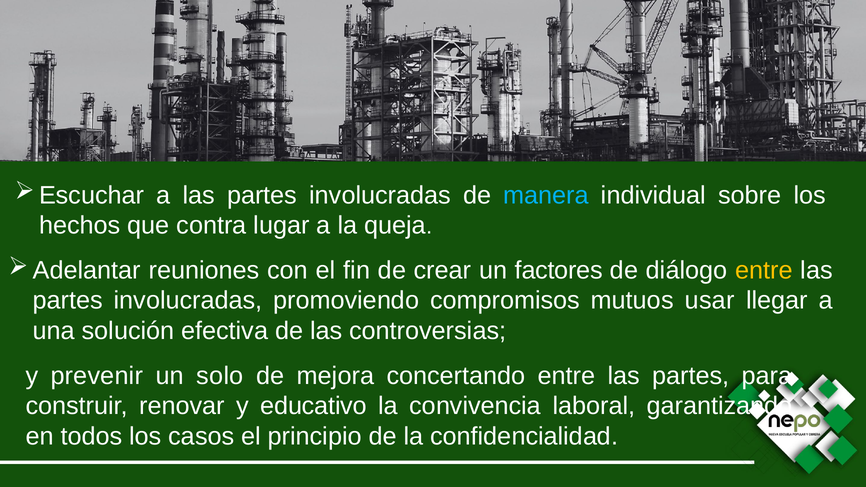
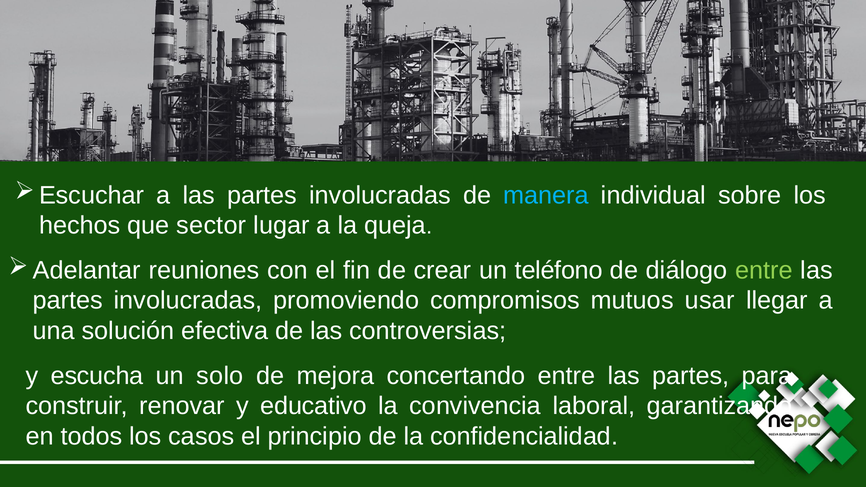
contra: contra -> sector (211, 226)
factores: factores -> teléfono (559, 270)
entre colour: yellow -> light green (764, 270)
prevenir: prevenir -> escucha (97, 376)
